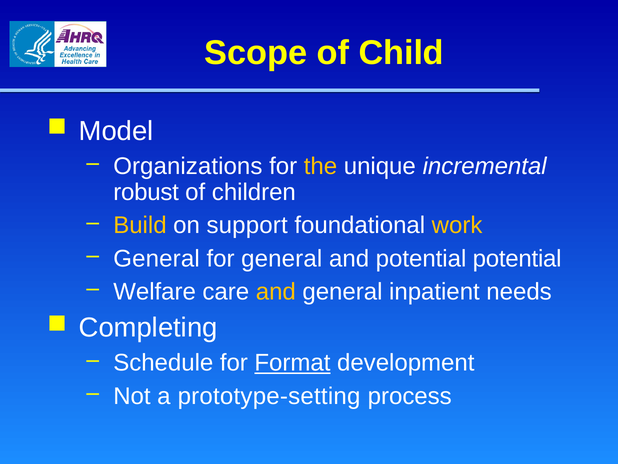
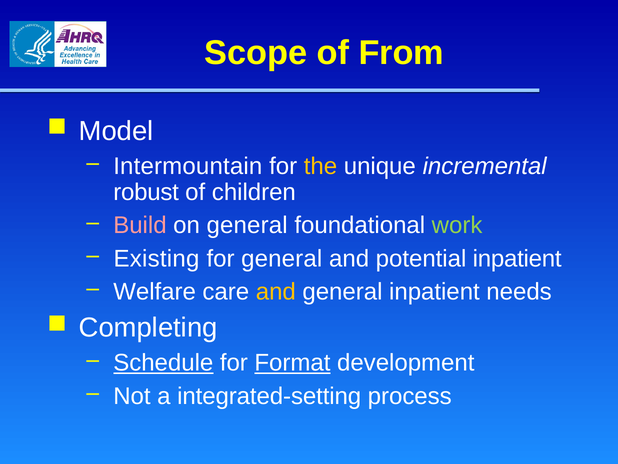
Child: Child -> From (401, 53)
Organizations: Organizations -> Intermountain (188, 166)
Build colour: yellow -> pink (140, 225)
on support: support -> general (247, 225)
work colour: yellow -> light green (457, 225)
General: General -> Existing (156, 258)
potential potential: potential -> inpatient (517, 258)
Schedule underline: none -> present (163, 363)
prototype-setting: prototype-setting -> integrated-setting (269, 396)
